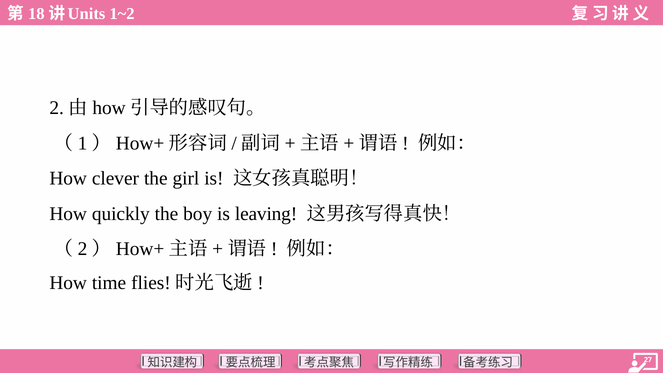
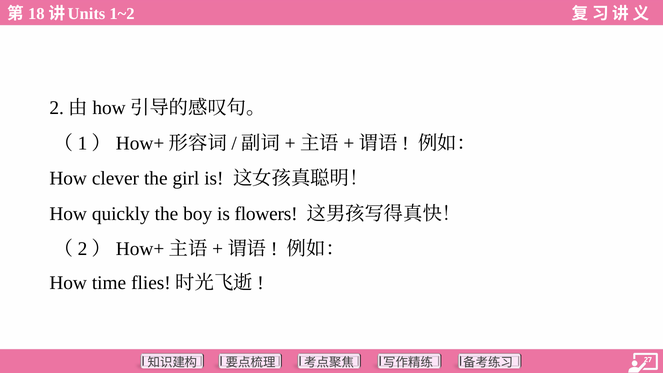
leaving: leaving -> flowers (266, 214)
